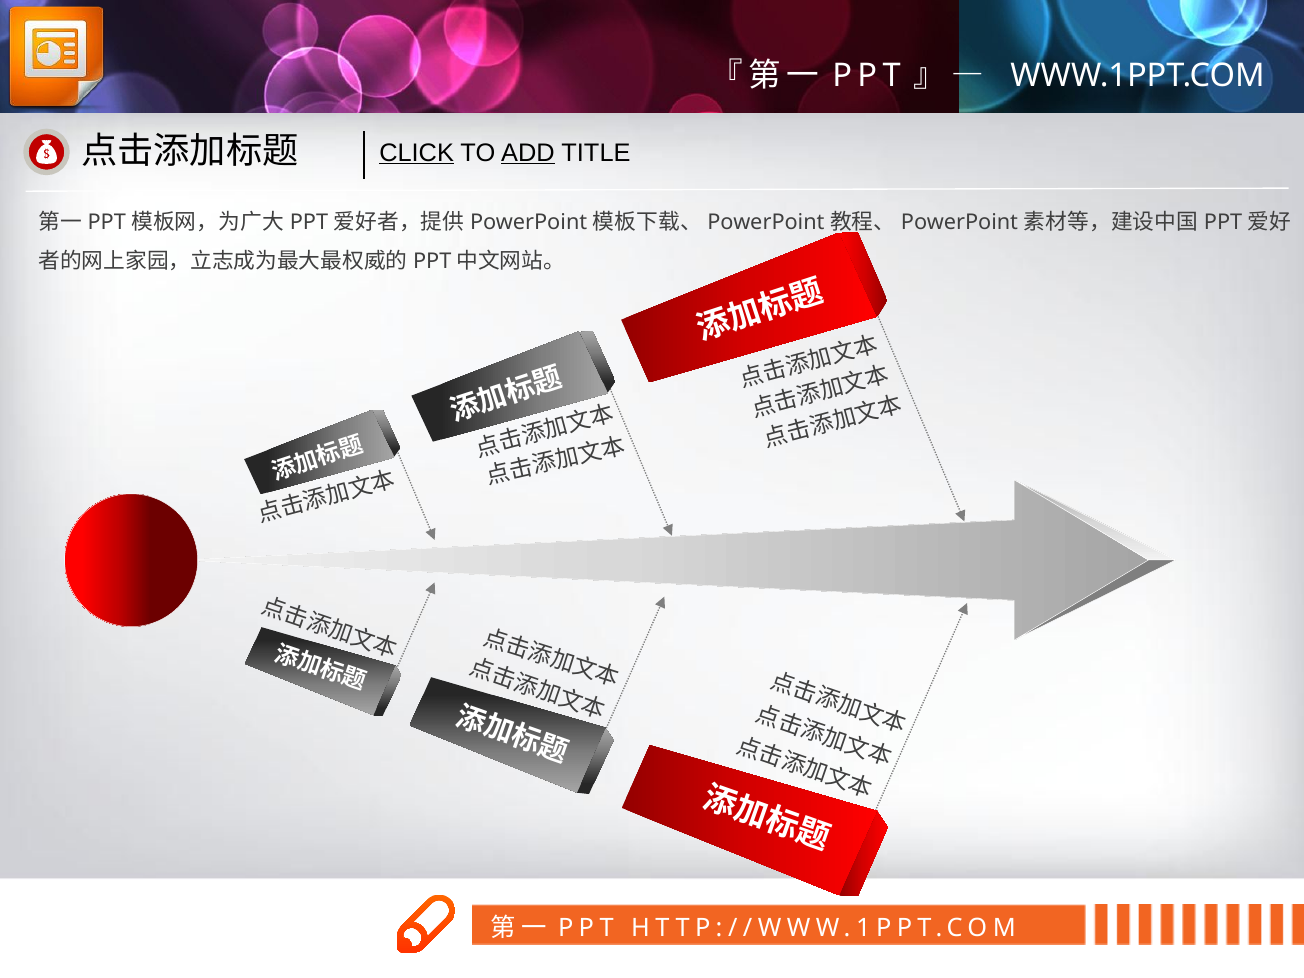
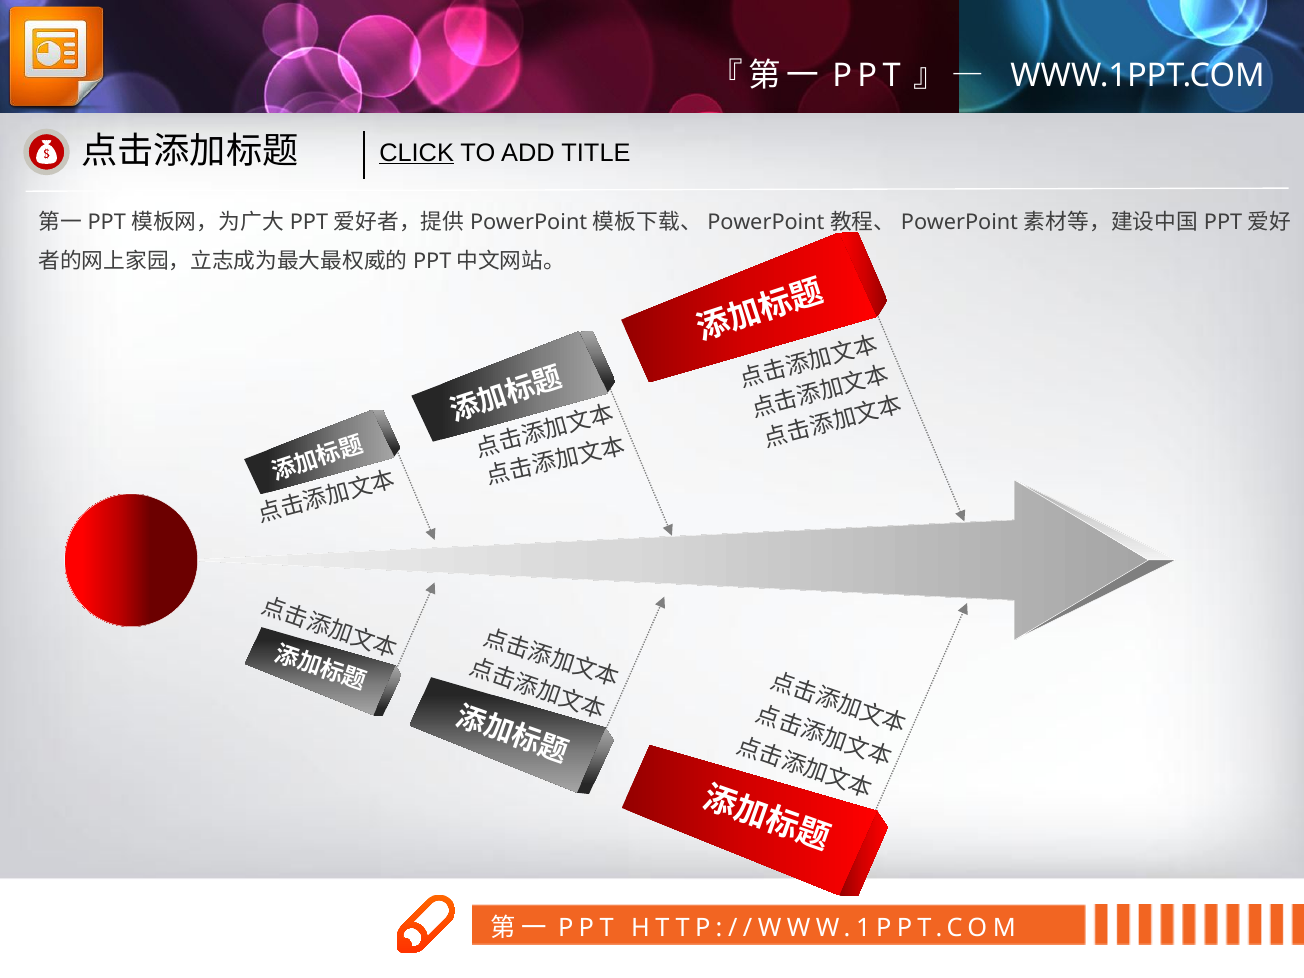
ADD underline: present -> none (528, 153)
